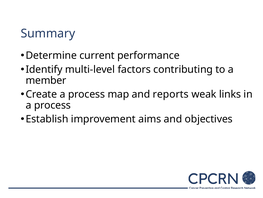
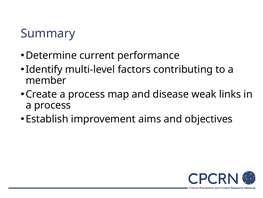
reports: reports -> disease (171, 94)
